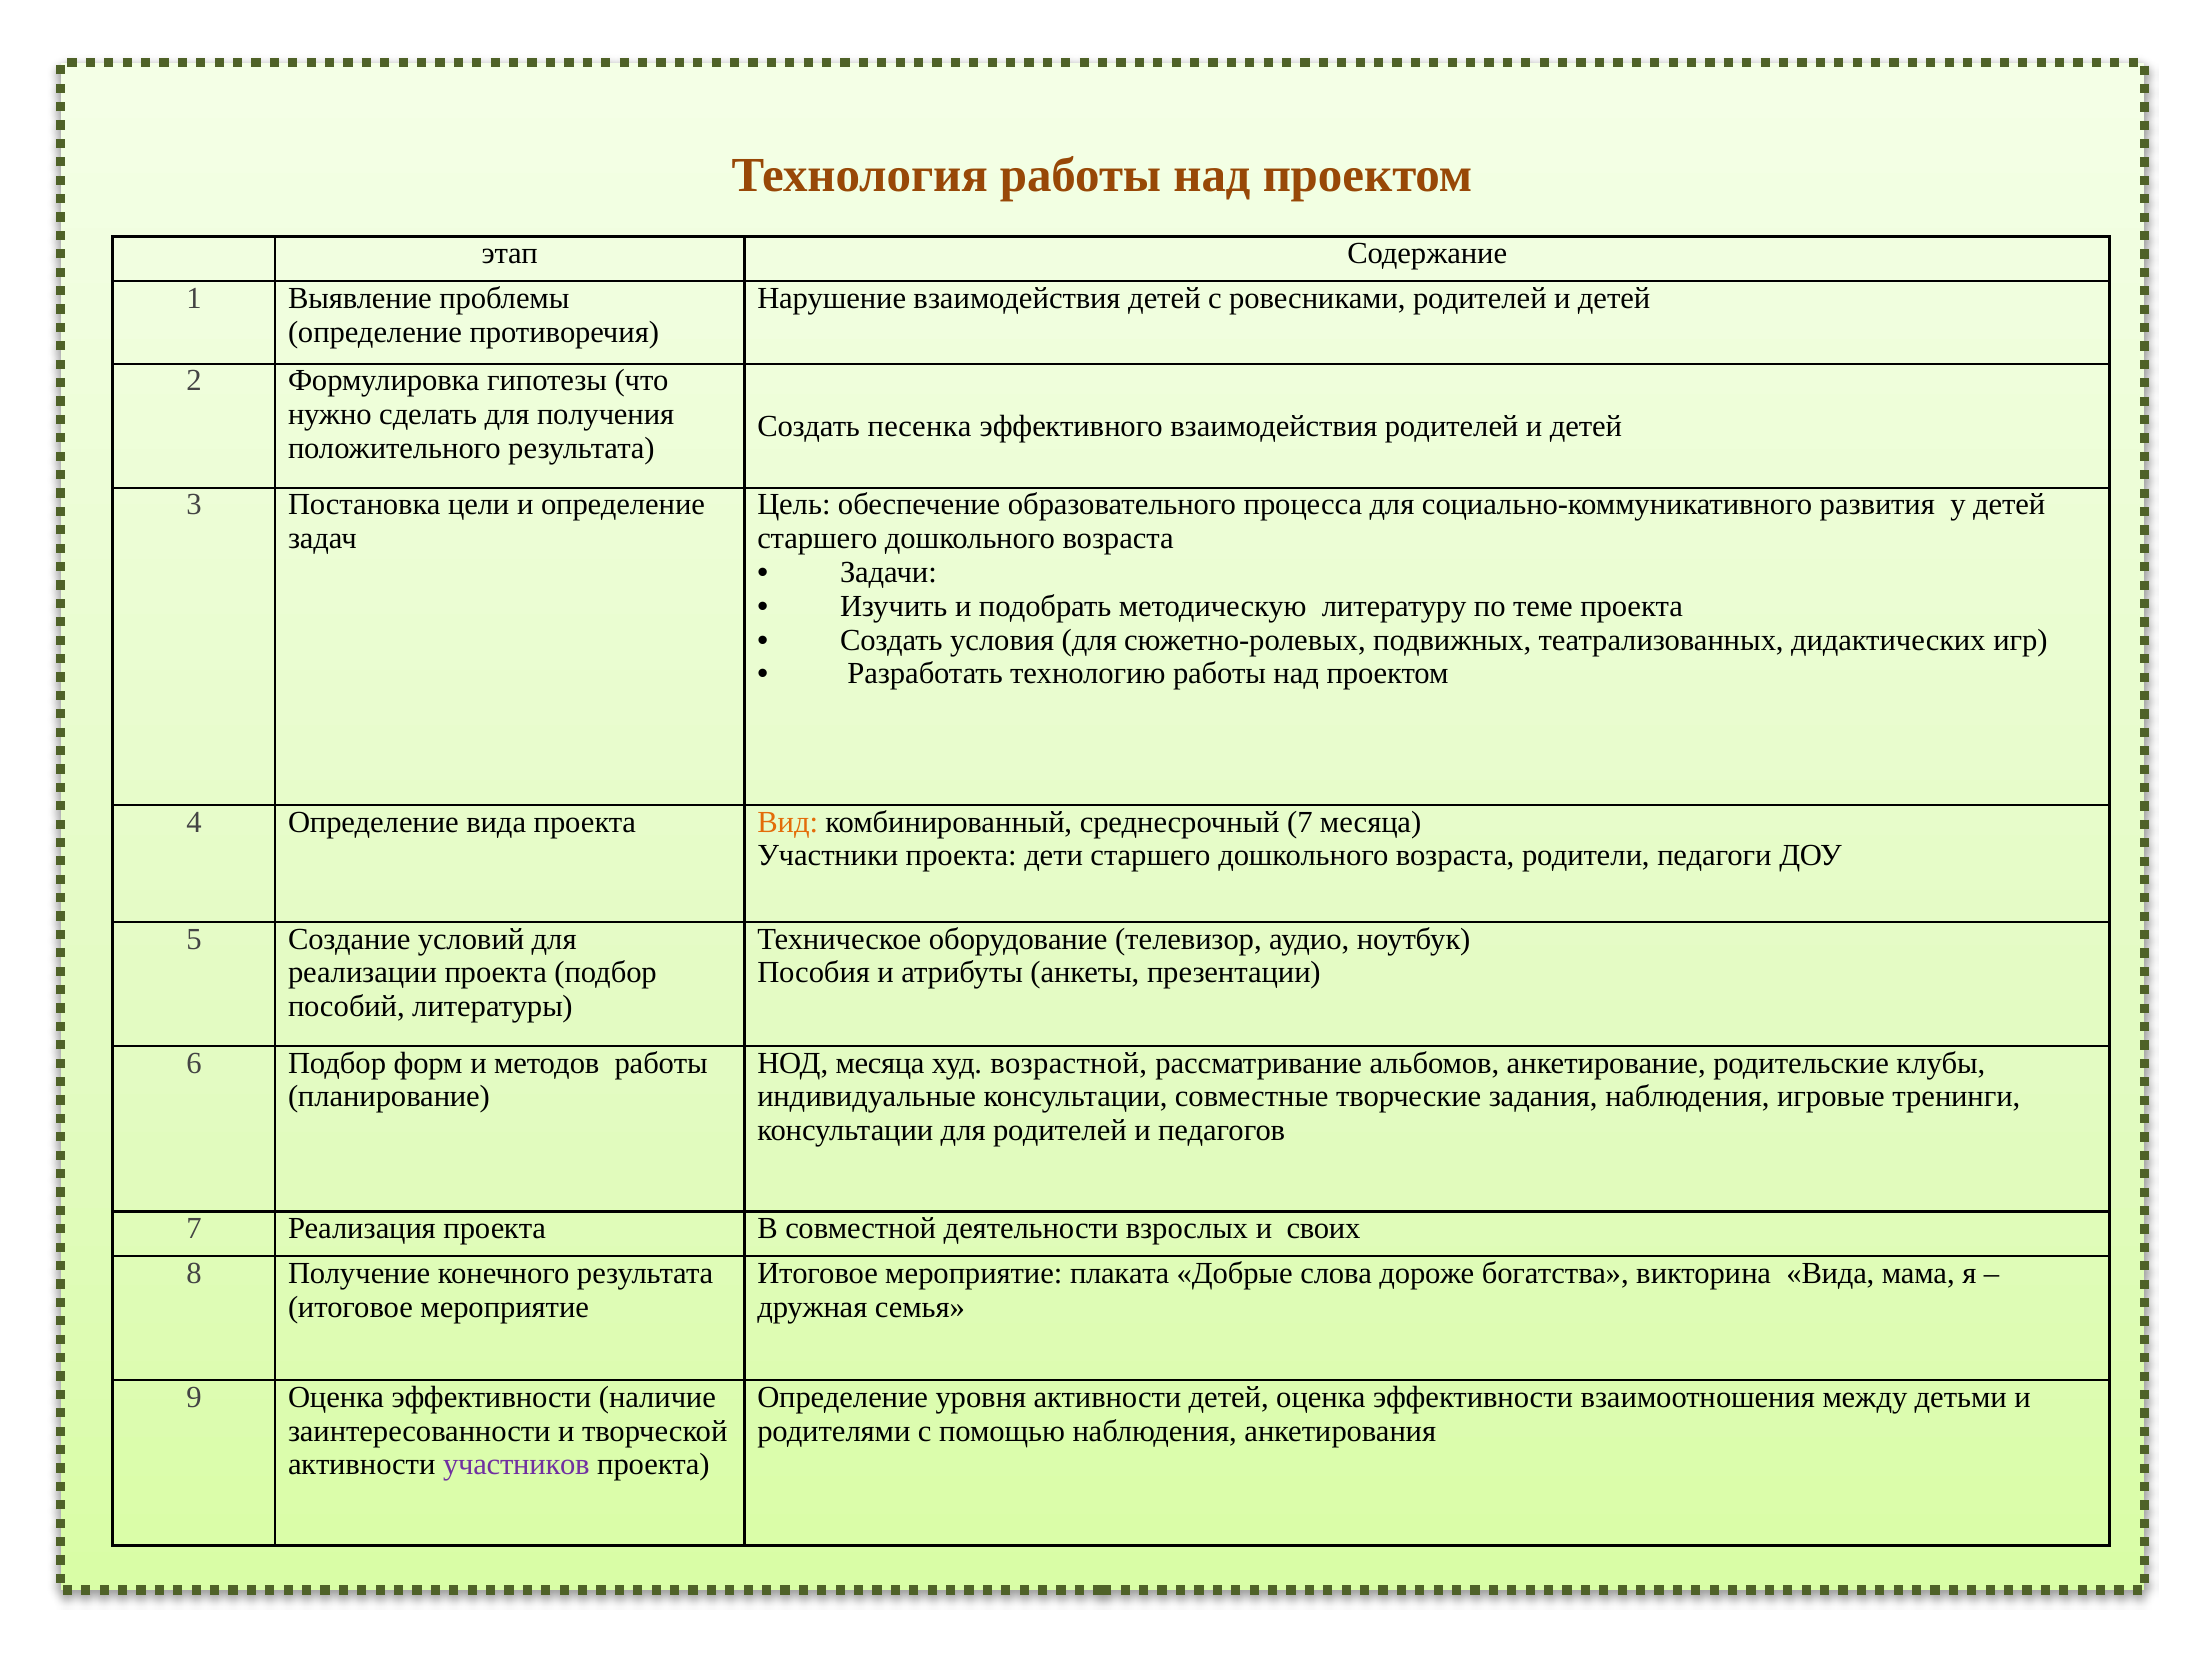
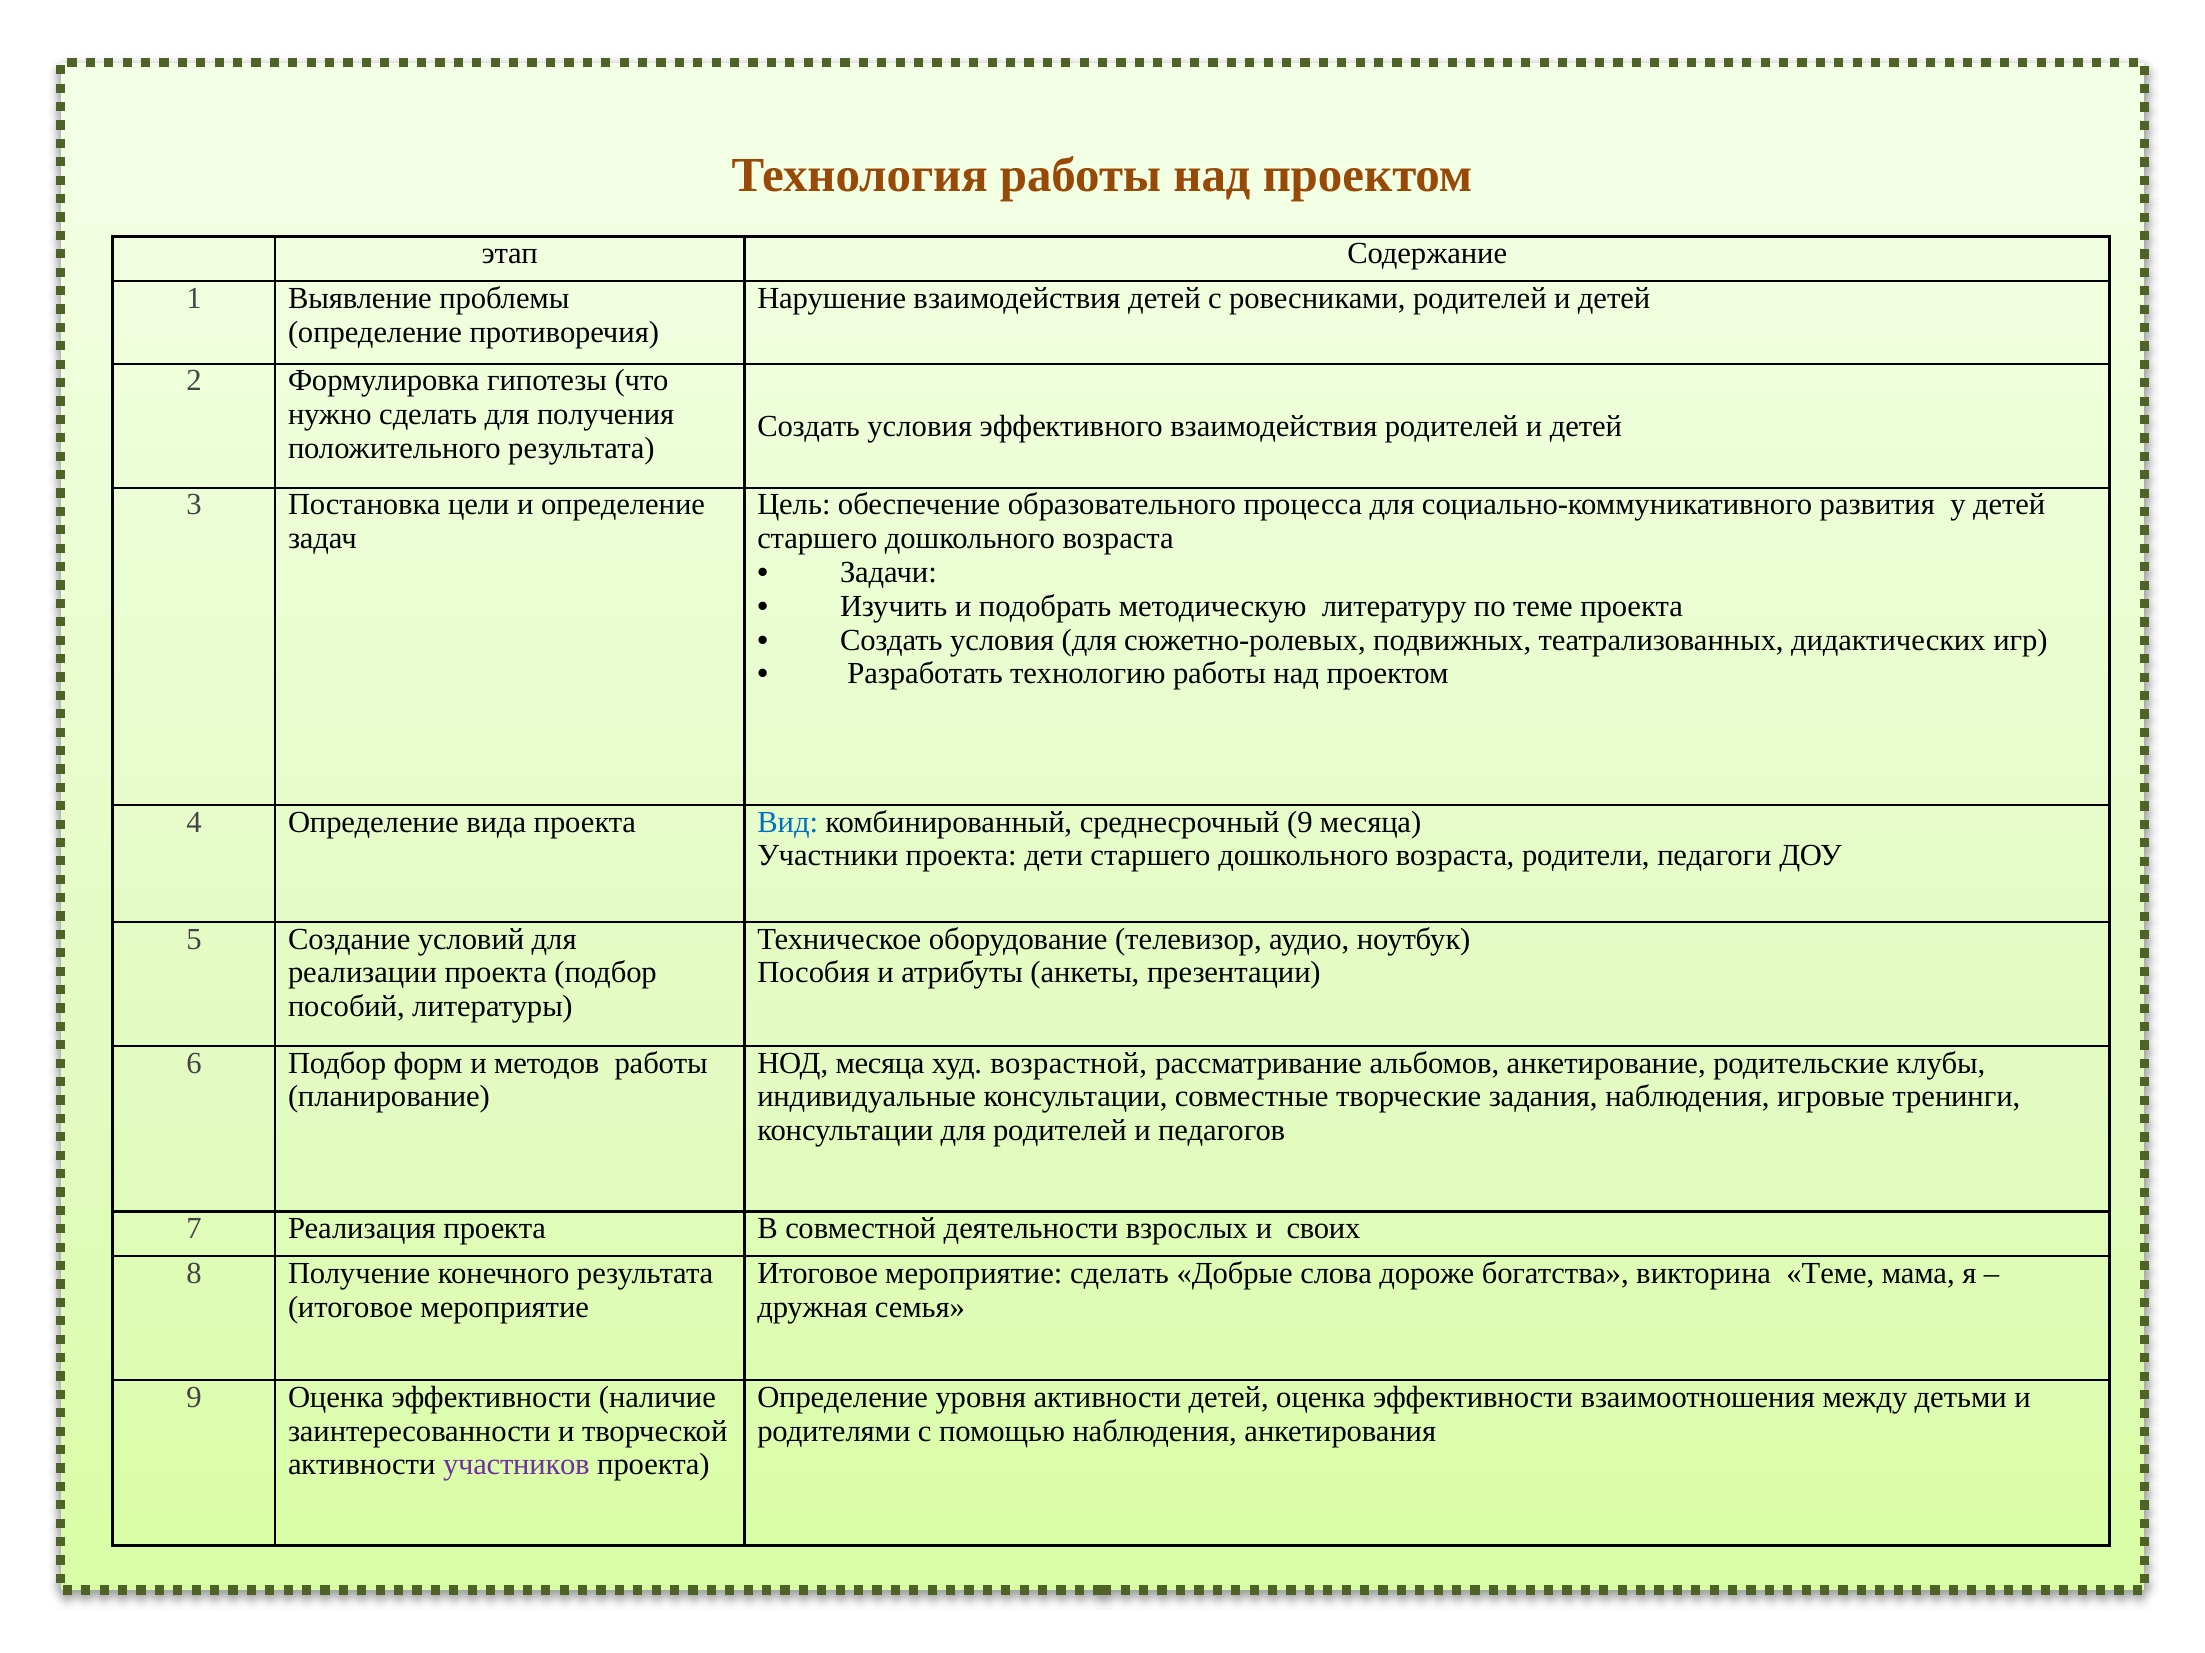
песенка: песенка -> условия (920, 426)
Вид colour: orange -> blue (788, 822)
среднесрочный 7: 7 -> 9 (1300, 822)
мероприятие плаката: плаката -> сделать (1119, 1274)
викторина Вида: Вида -> Теме (1830, 1274)
